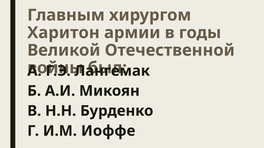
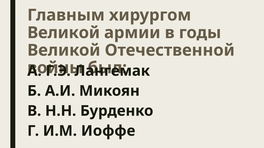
Харитон: Харитон -> Великой (64, 33)
